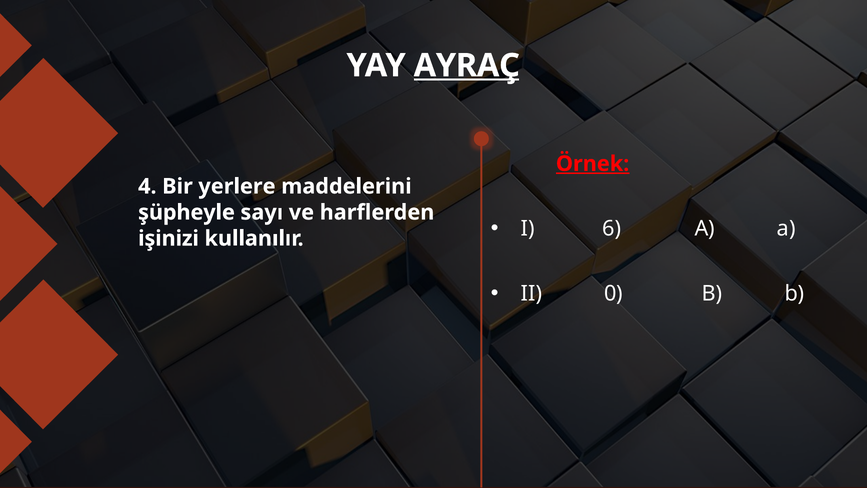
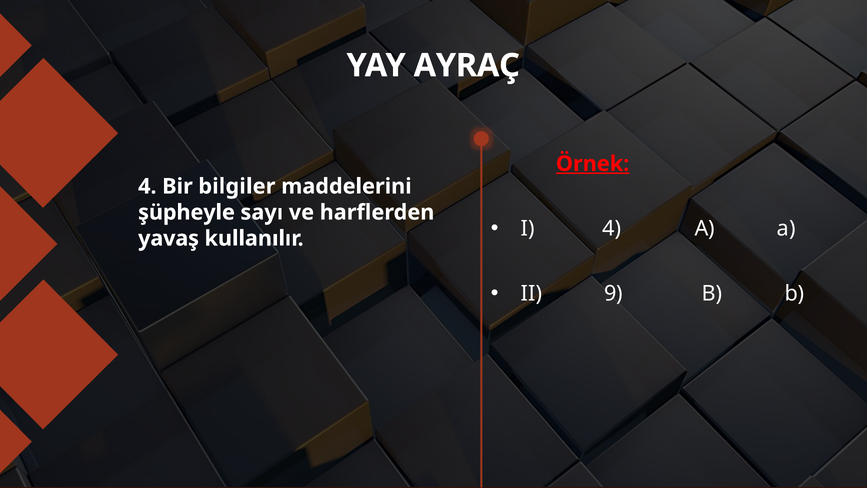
AYRAÇ underline: present -> none (467, 65)
yerlere: yerlere -> bilgiler (237, 186)
I 6: 6 -> 4 (612, 229)
işinizi: işinizi -> yavaş (169, 238)
0: 0 -> 9 (613, 293)
